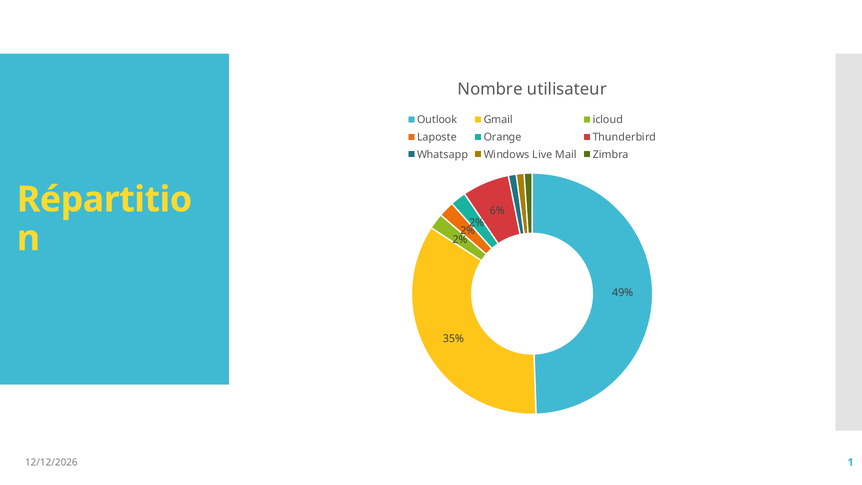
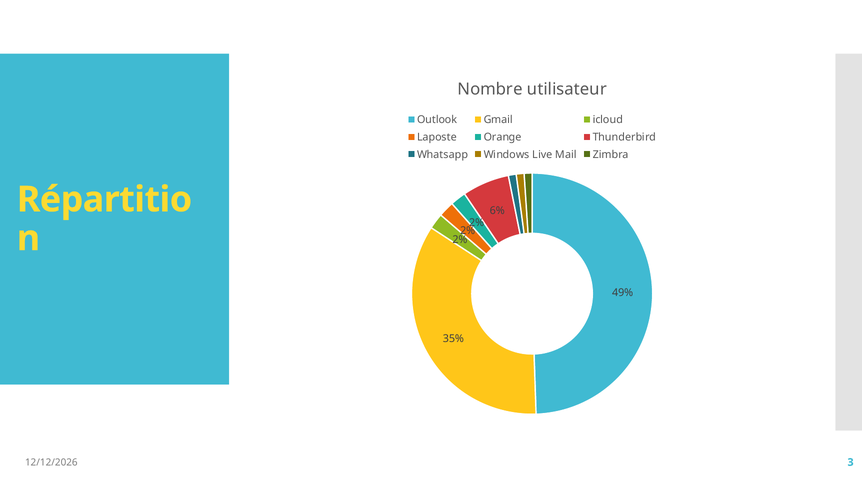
1: 1 -> 3 (851, 462)
